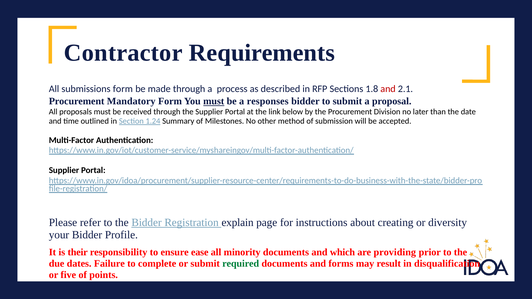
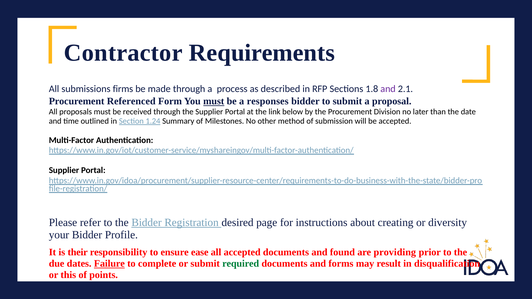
submissions form: form -> firms (123, 89)
and colour: red -> purple (388, 89)
Mandatory: Mandatory -> Referenced (131, 101)
explain: explain -> desired (237, 223)
all minority: minority -> accepted (242, 253)
which: which -> found (342, 253)
Failure underline: none -> present (109, 264)
five: five -> this (68, 275)
